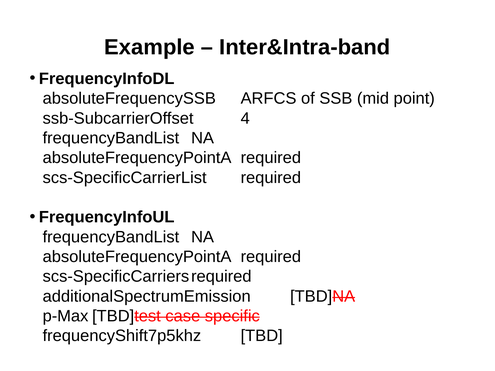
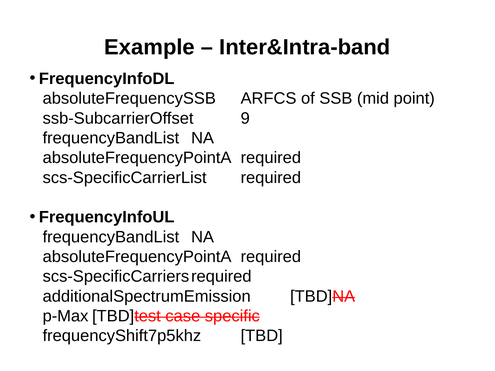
4: 4 -> 9 (245, 118)
